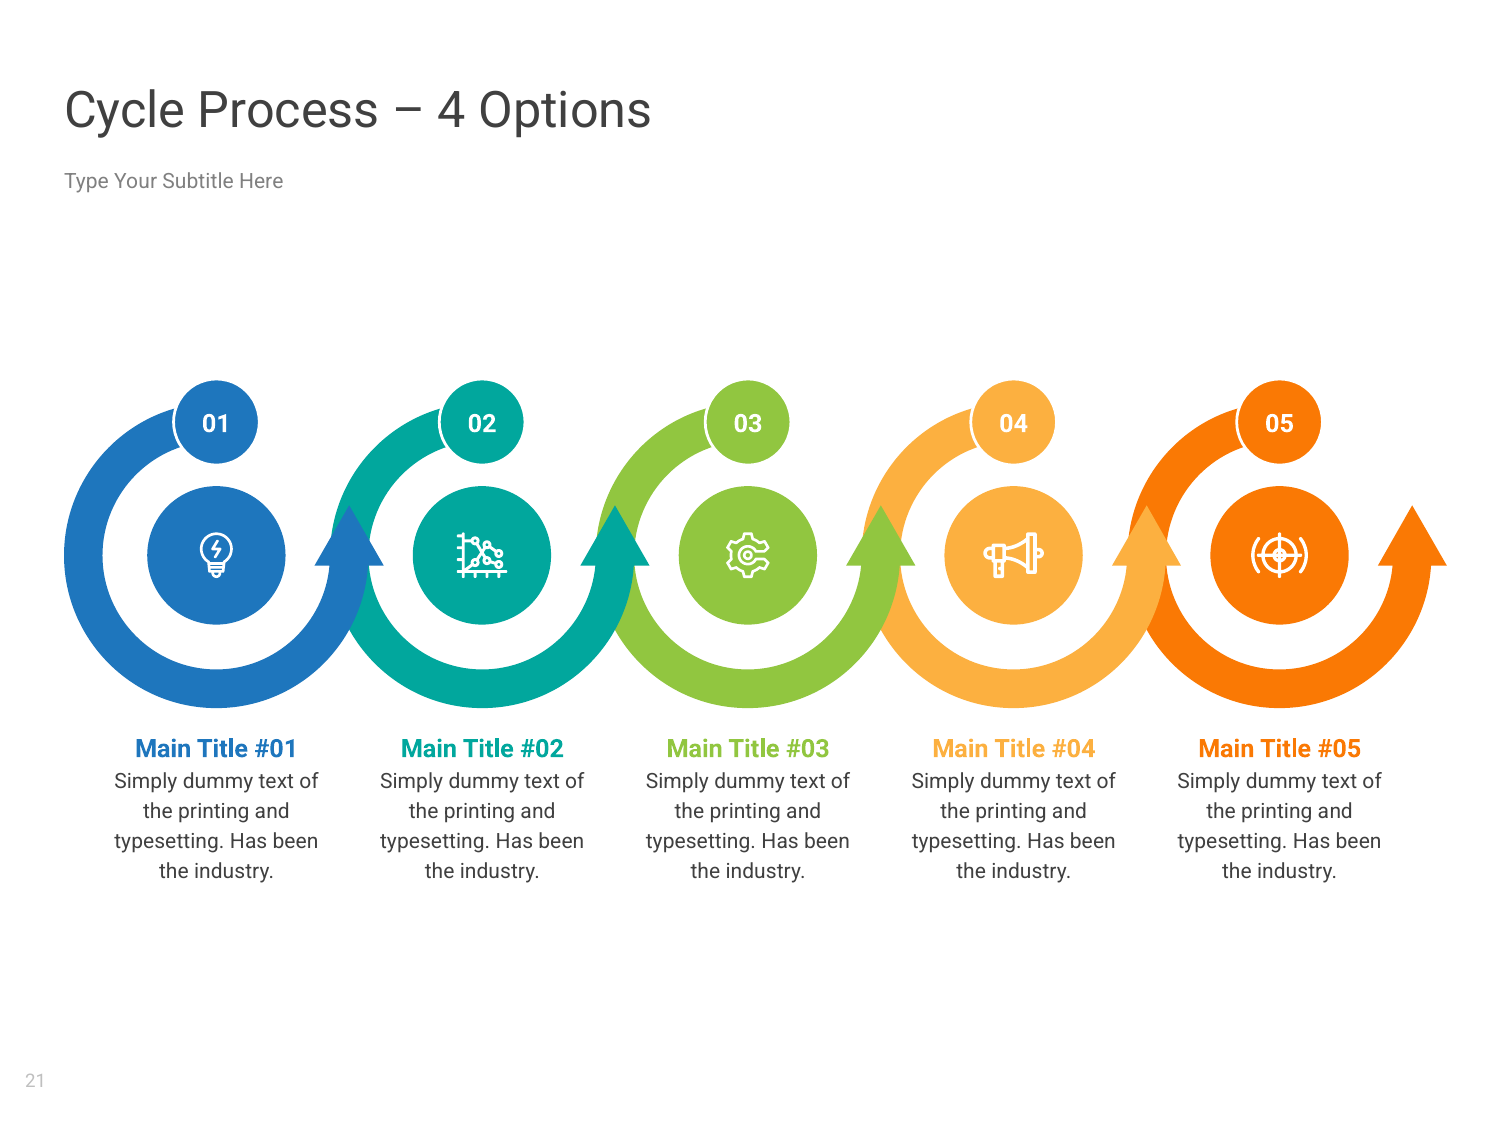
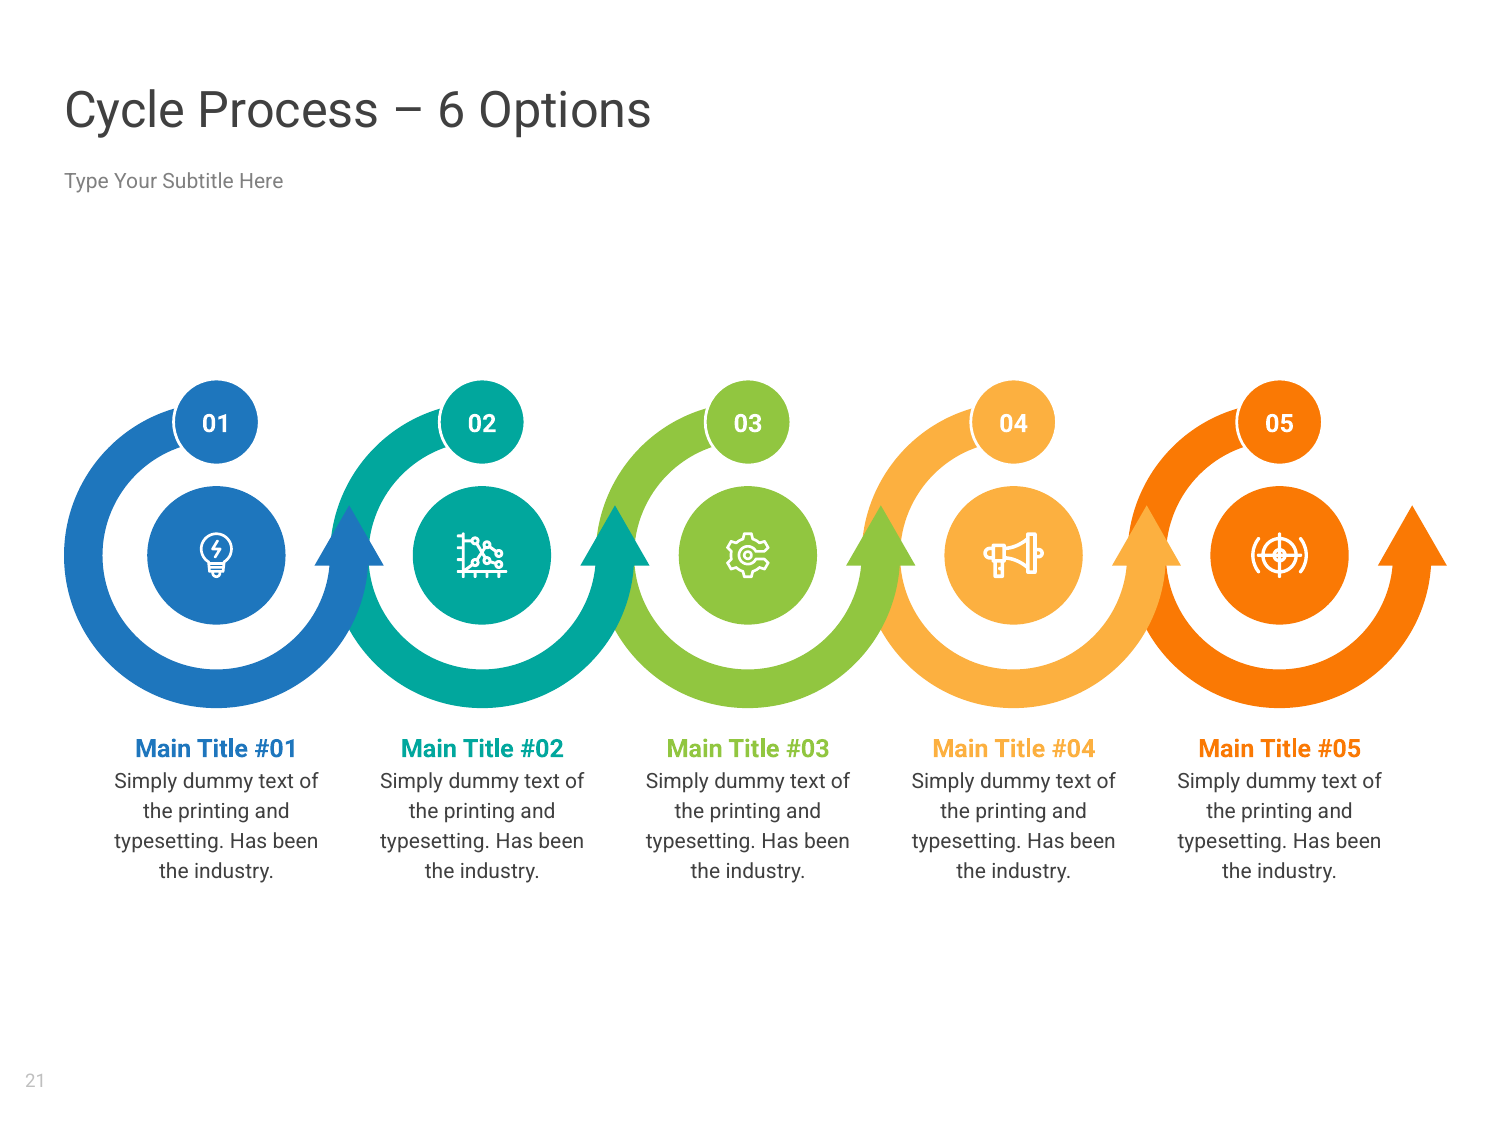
4: 4 -> 6 (452, 111)
